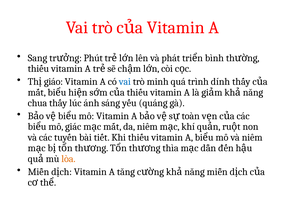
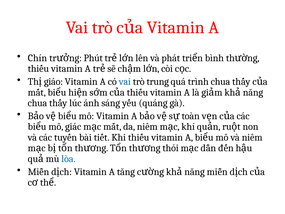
Sang: Sang -> Chín (37, 58)
minh: minh -> trung (158, 82)
trình dính: dính -> chua (220, 82)
thìa: thìa -> thói (171, 148)
lòa colour: orange -> blue (68, 159)
